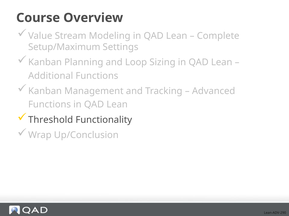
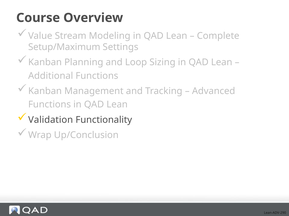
Threshold: Threshold -> Validation (51, 120)
